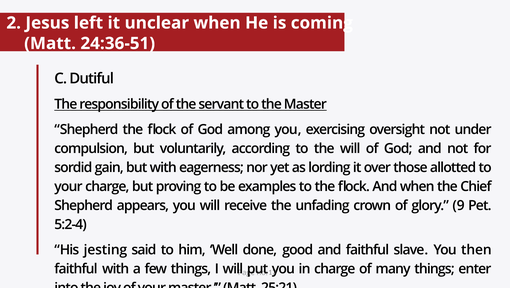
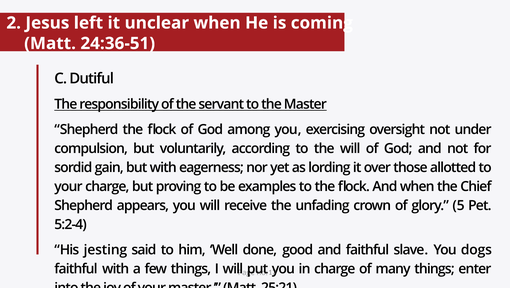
9: 9 -> 5 (459, 205)
then: then -> dogs (476, 250)
